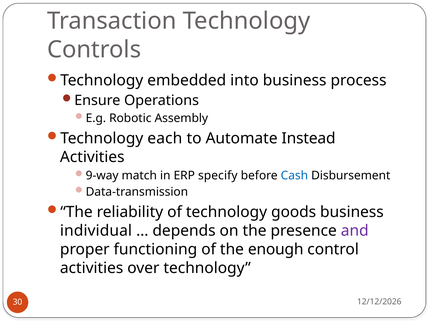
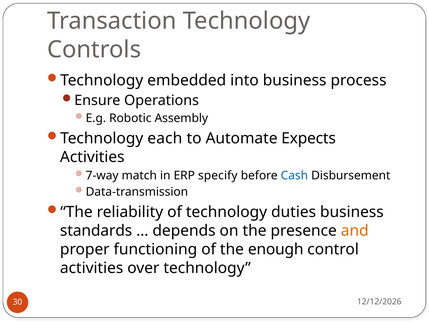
Instead: Instead -> Expects (309, 138)
9-way: 9-way -> 7-way (102, 175)
goods: goods -> duties (294, 212)
individual: individual -> standards (96, 231)
and colour: purple -> orange (355, 231)
